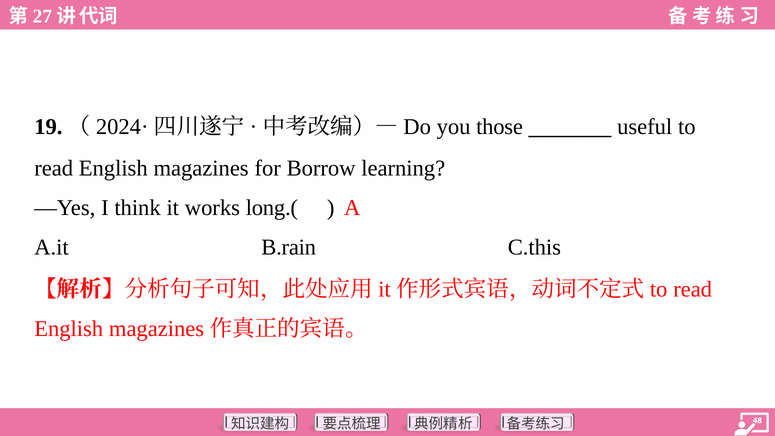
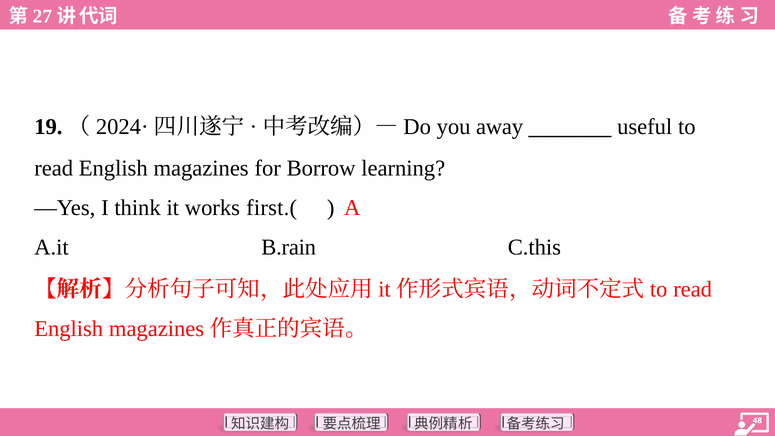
those: those -> away (500, 127)
long.(: long.( -> first.( (272, 208)
